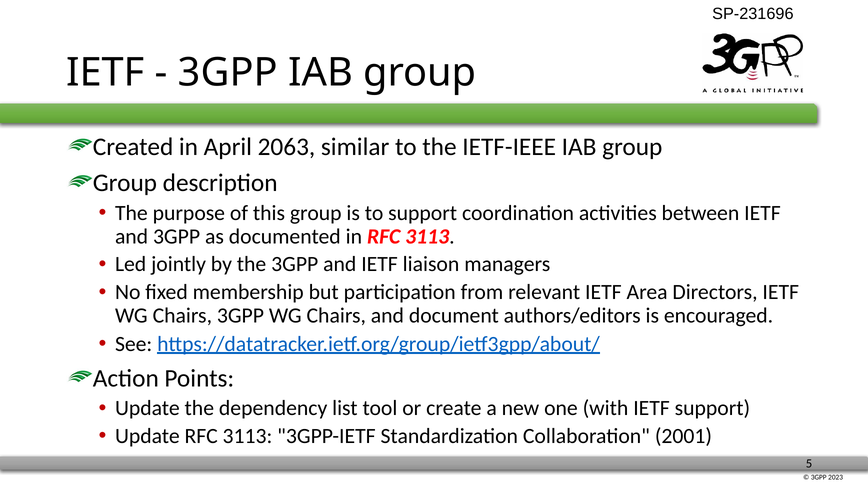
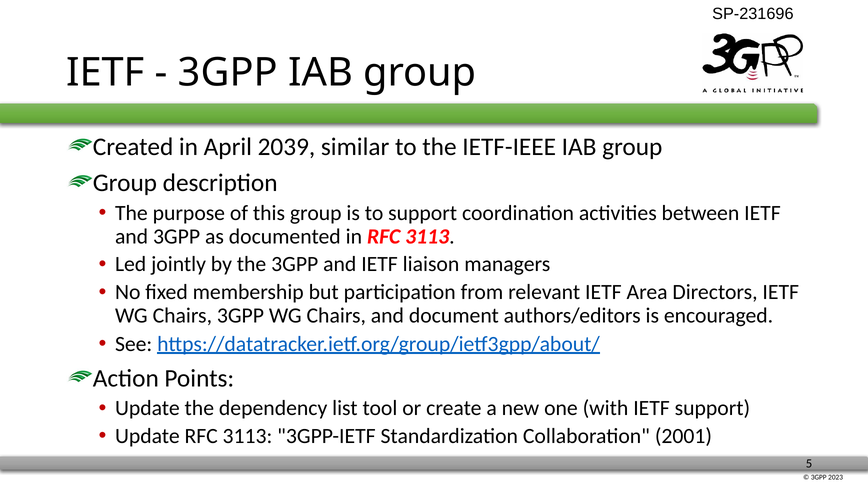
2063: 2063 -> 2039 (286, 147)
